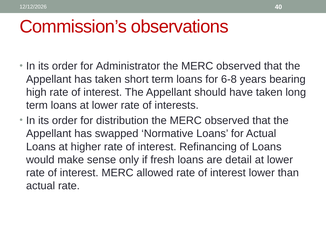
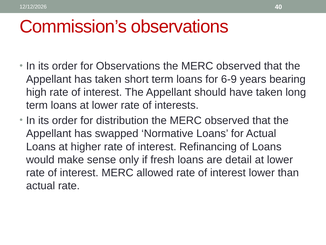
for Administrator: Administrator -> Observations (128, 66)
6-8: 6-8 -> 6-9 (229, 79)
